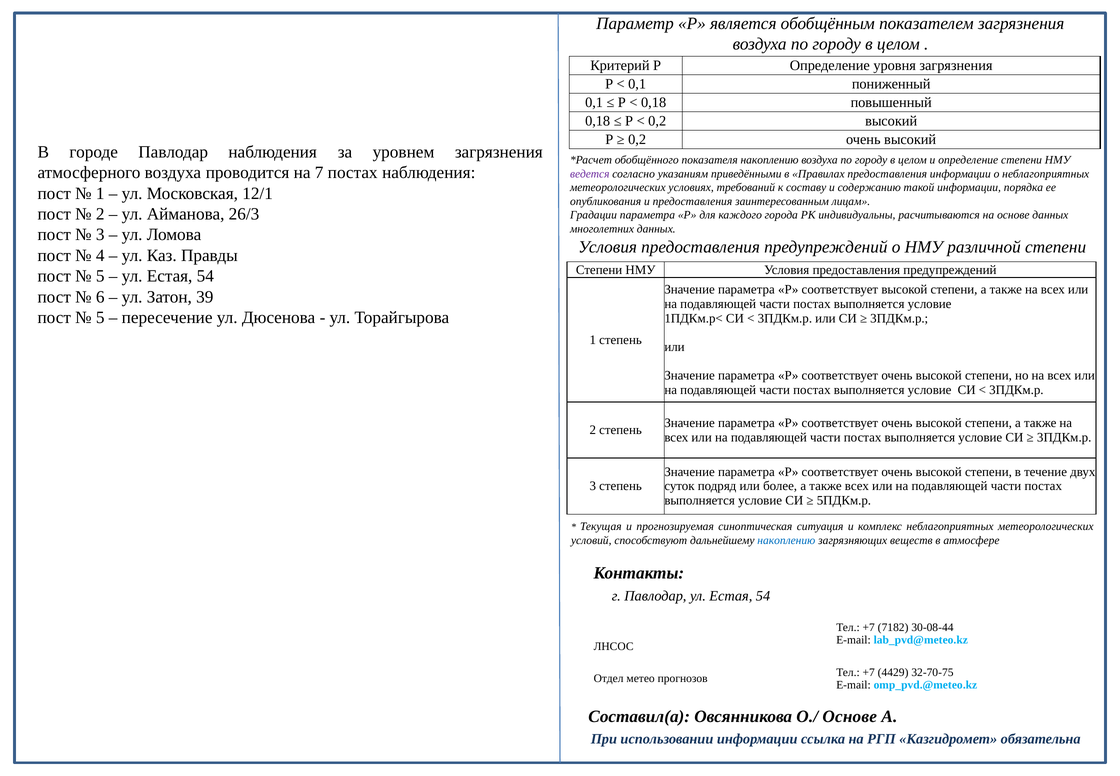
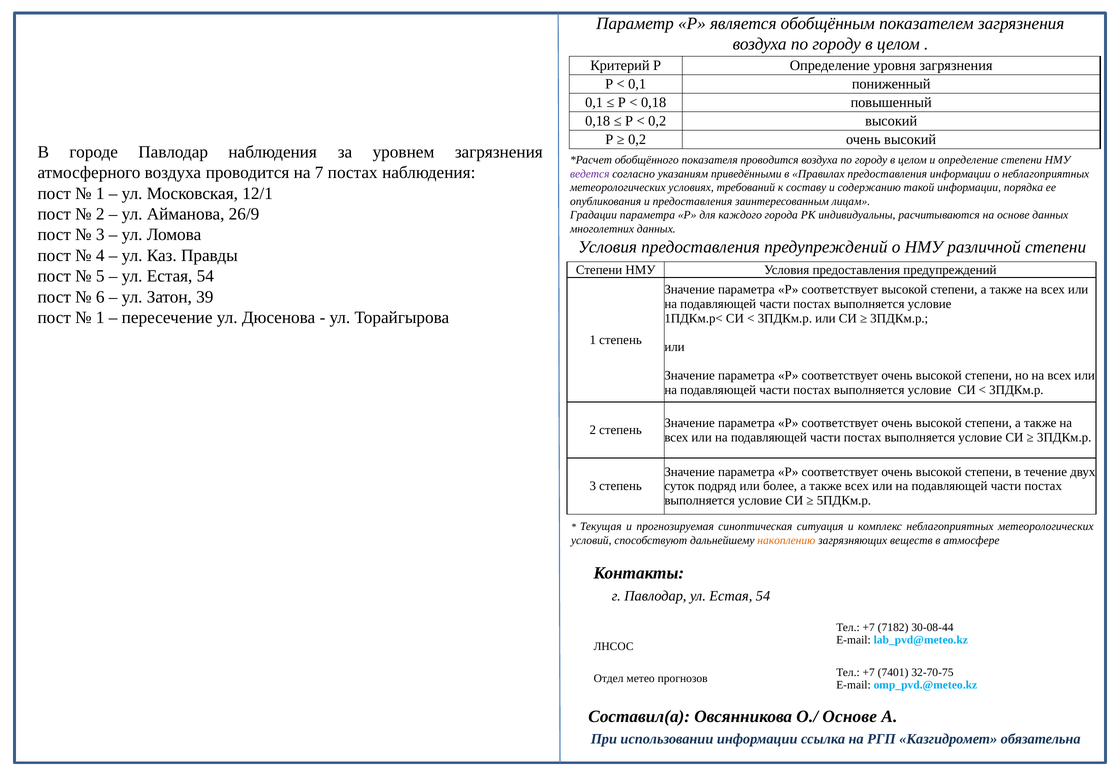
показателя накоплению: накоплению -> проводится (770, 160)
26/3: 26/3 -> 26/9 (244, 214)
5: 5 -> 1 (100, 317)
накоплению colour: blue -> orange (786, 540)
4429: 4429 -> 7401 (893, 672)
